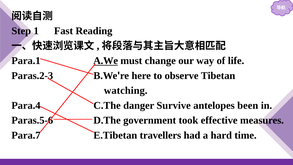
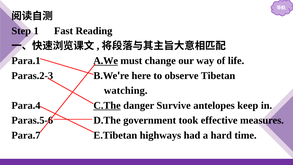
C.The underline: none -> present (107, 105)
been: been -> keep (248, 105)
travellers: travellers -> highways (160, 135)
